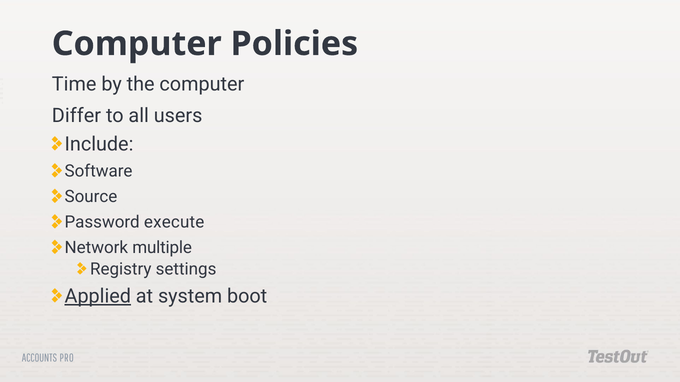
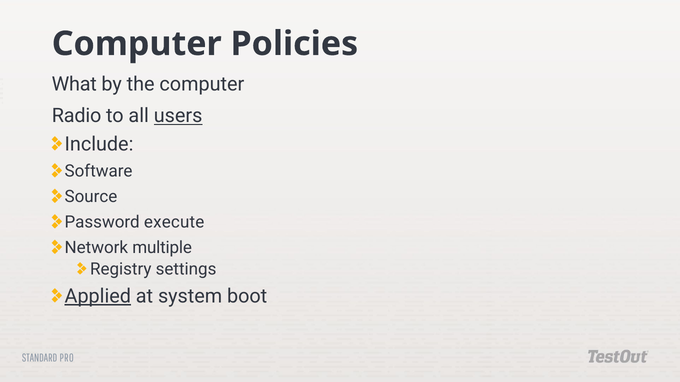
Time: Time -> What (74, 85)
Differ: Differ -> Radio (77, 116)
users underline: none -> present (178, 116)
ACCOUNTS: ACCOUNTS -> STANDARD (39, 359)
